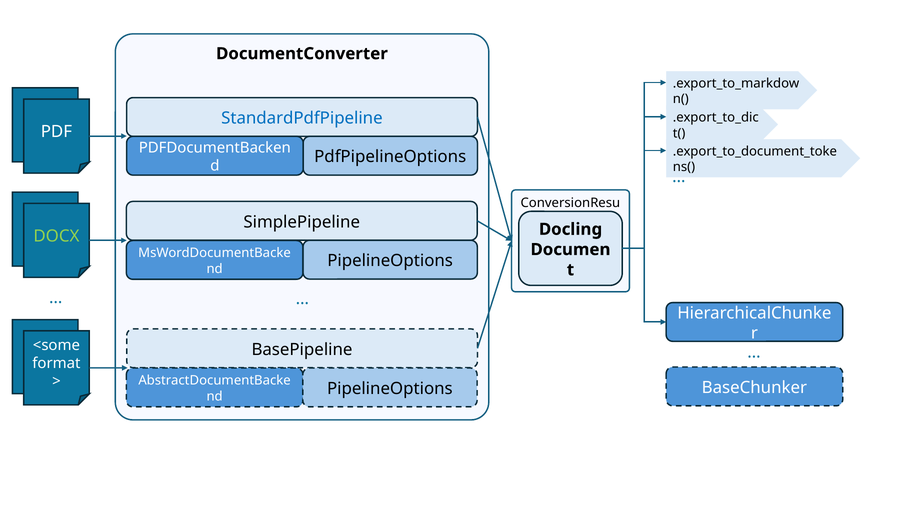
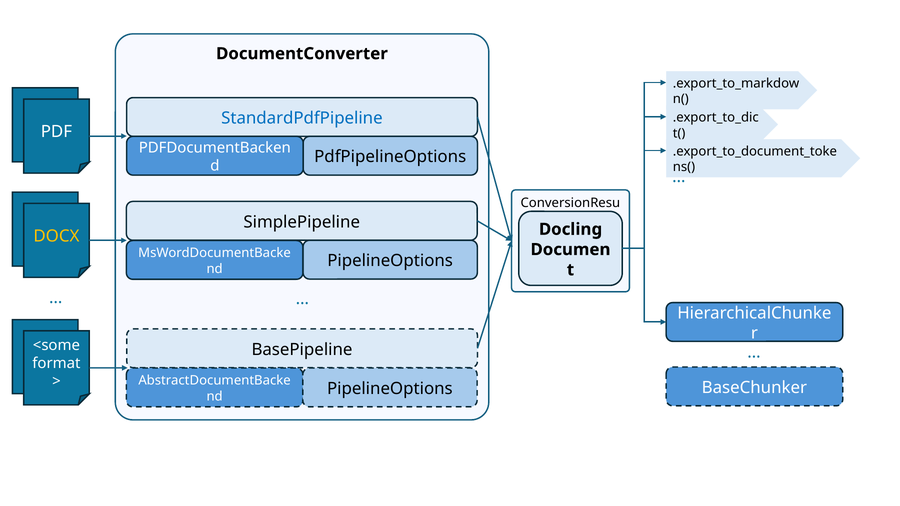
DOCX colour: light green -> yellow (56, 236)
